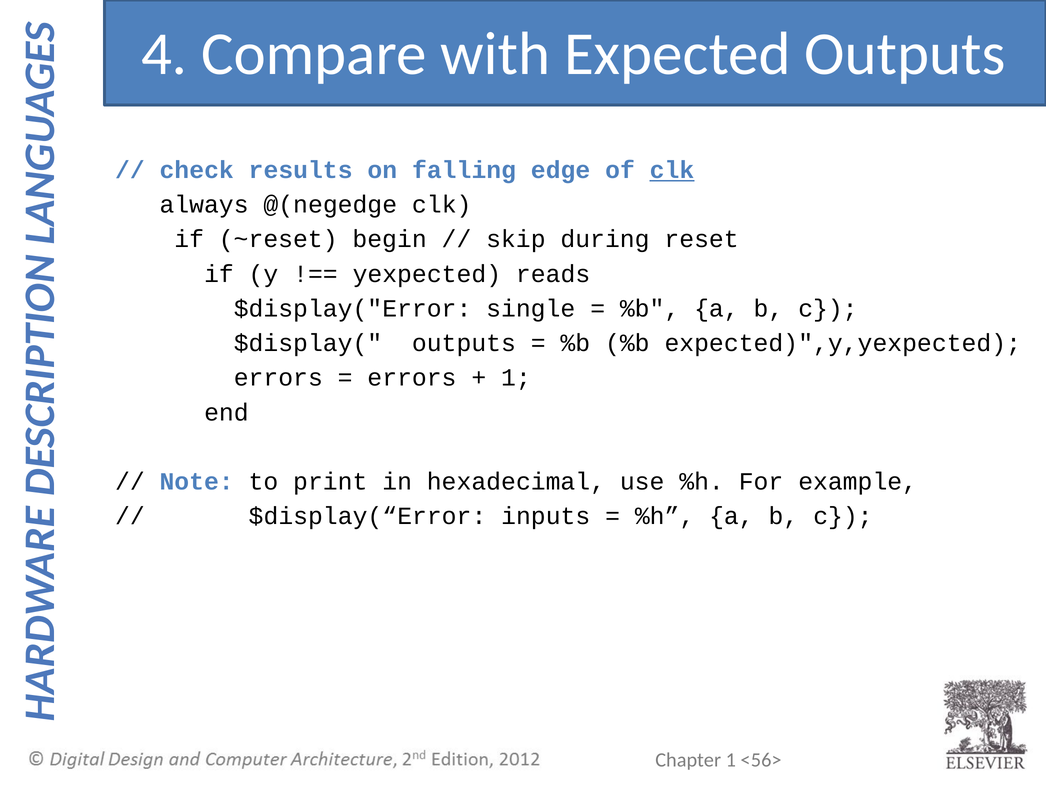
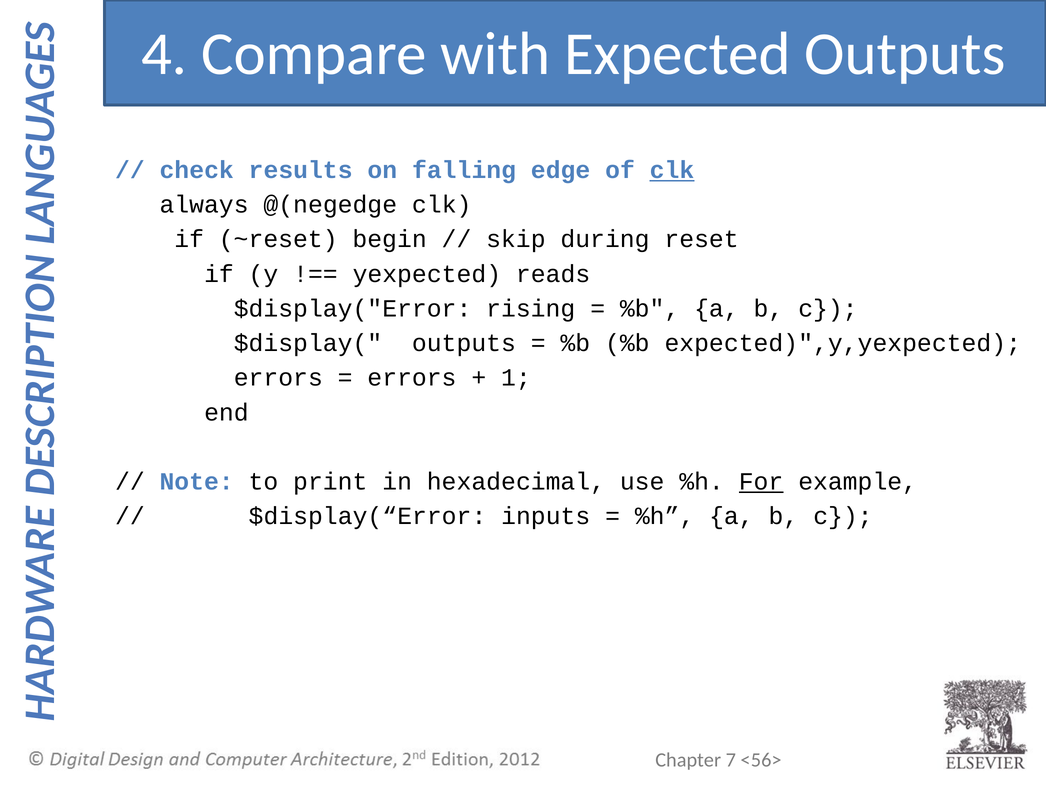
single: single -> rising (531, 308)
For underline: none -> present (761, 481)
1: 1 -> 7 (731, 759)
